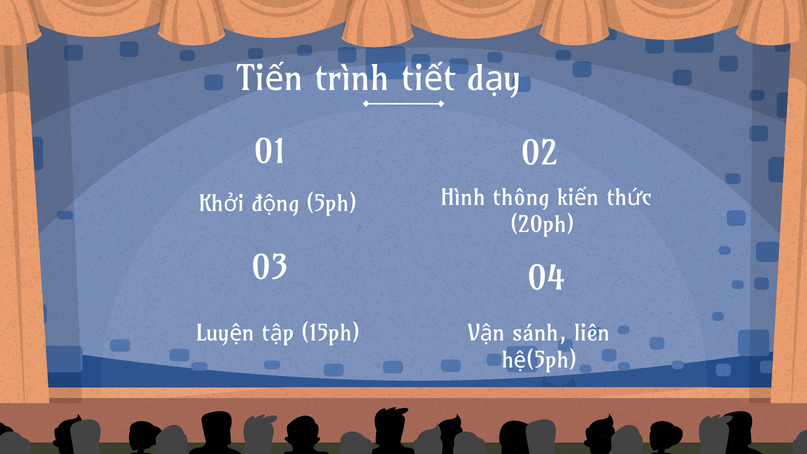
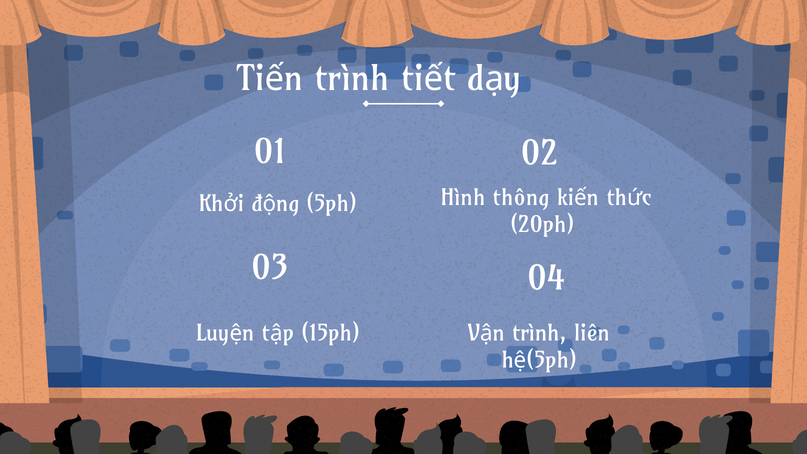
sánh: sánh -> trình (536, 333)
